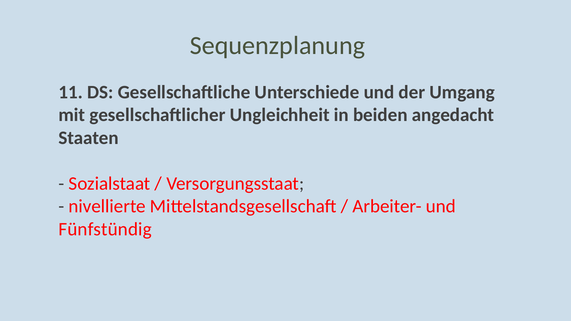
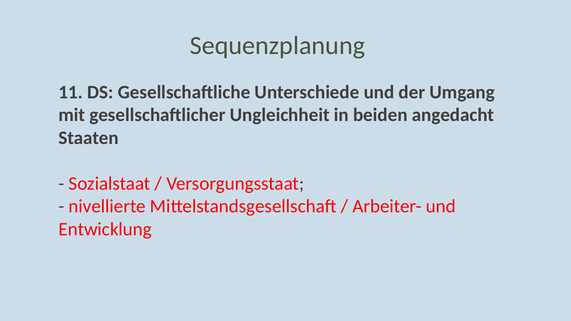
Fünfstündig: Fünfstündig -> Entwicklung (105, 229)
